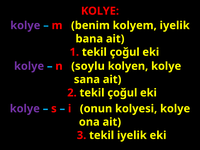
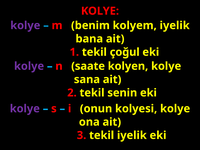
soylu: soylu -> saate (88, 66)
2 tekil çoğul: çoğul -> senin (122, 93)
